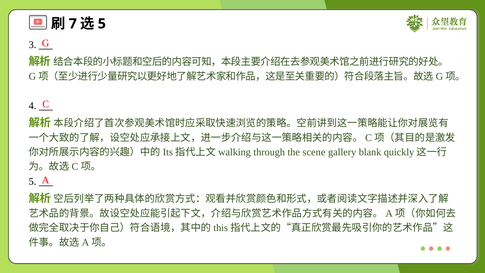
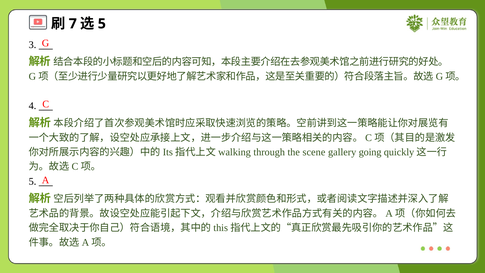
blank: blank -> going (370, 152)
